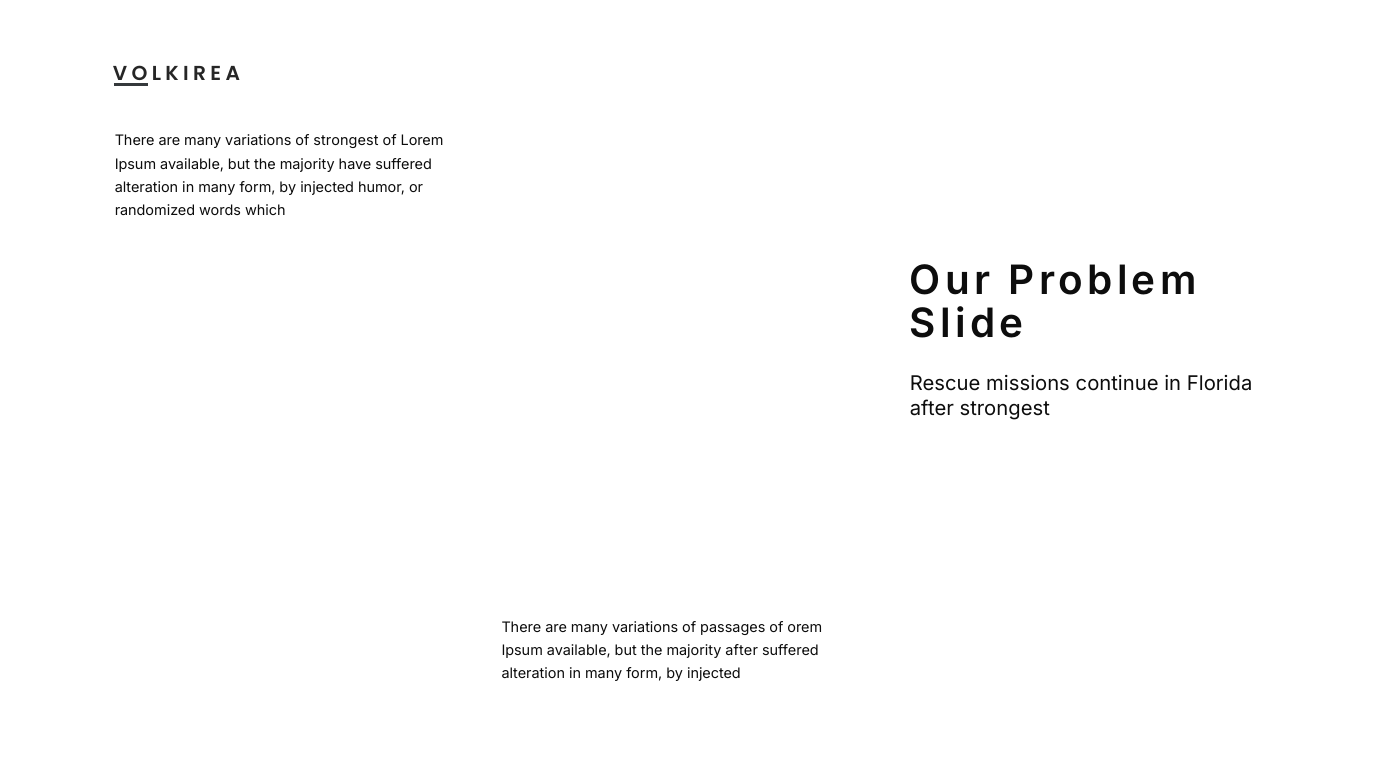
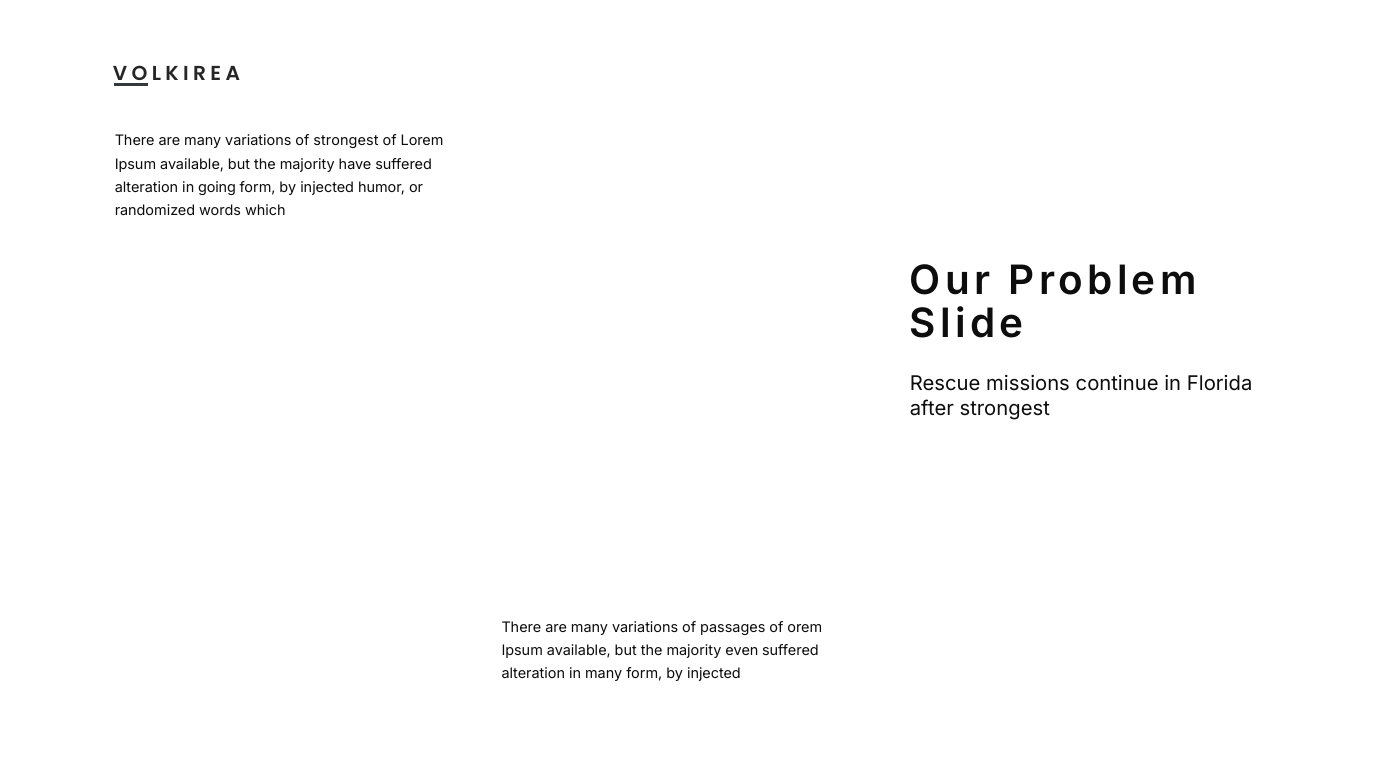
many: many -> going (217, 187)
majority after: after -> even (742, 651)
